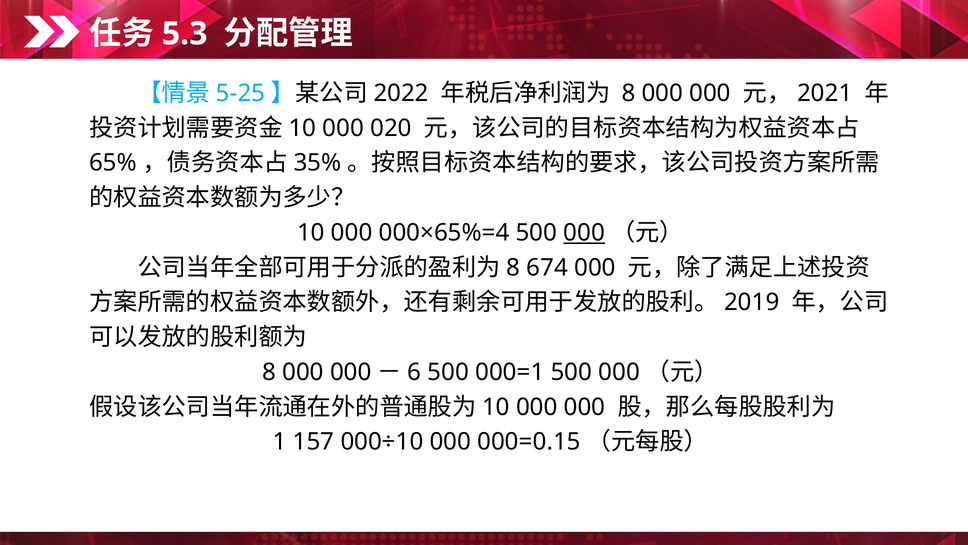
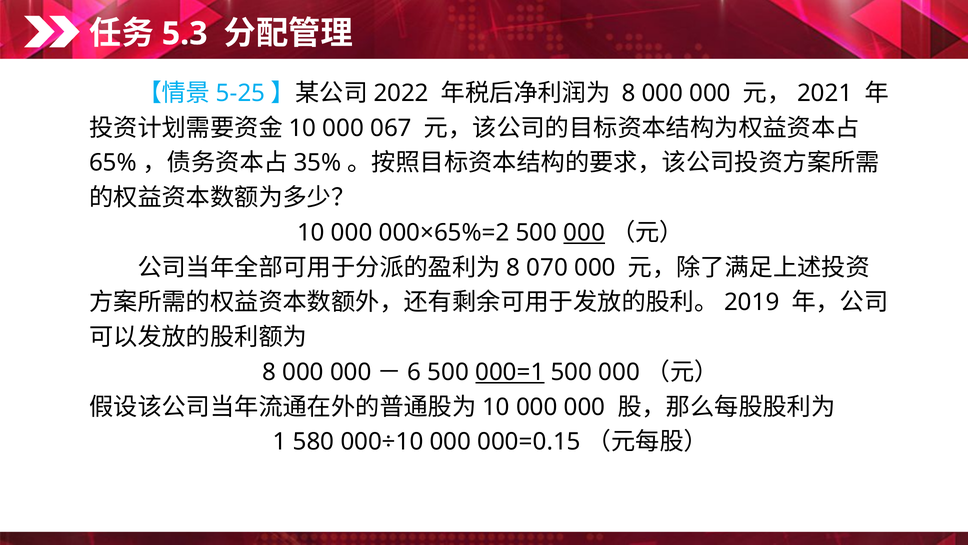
020: 020 -> 067 (391, 128)
000×65%=4: 000×65%=4 -> 000×65%=2 (444, 233)
674: 674 -> 070 (547, 267)
000=1 underline: none -> present (510, 372)
157: 157 -> 580 (313, 442)
